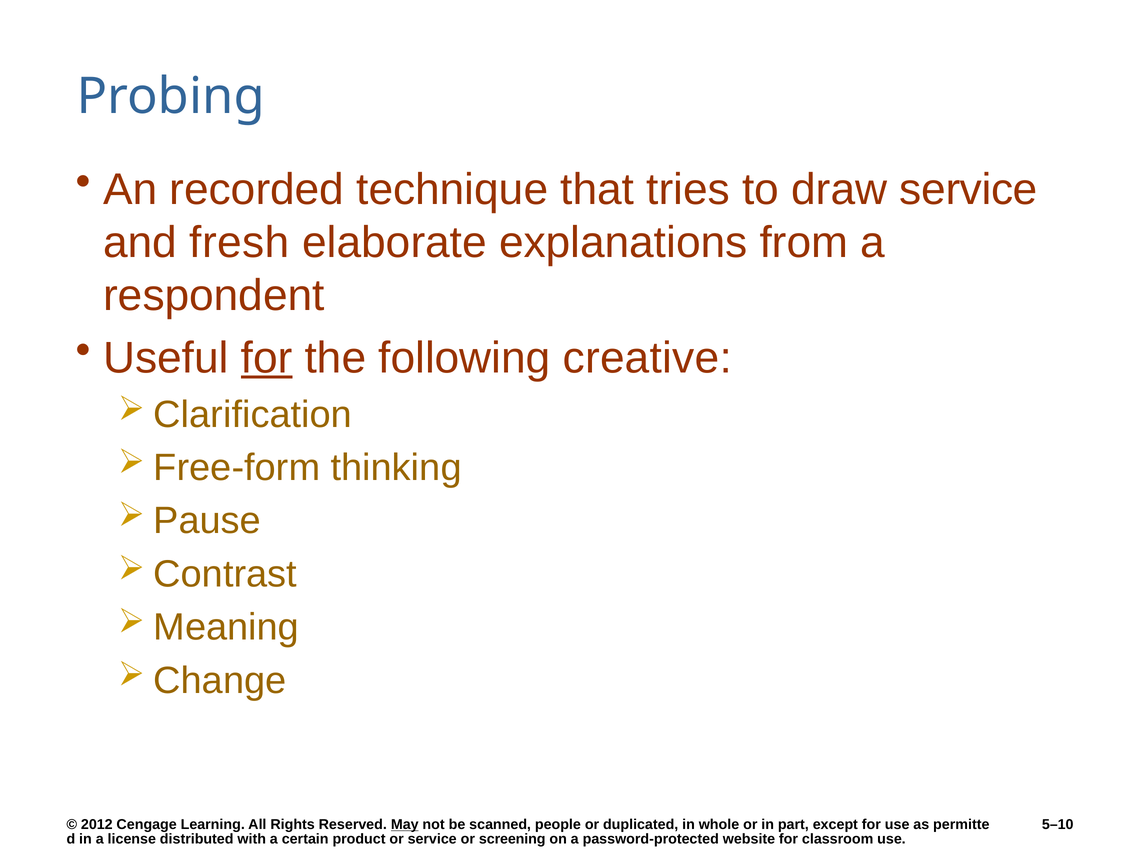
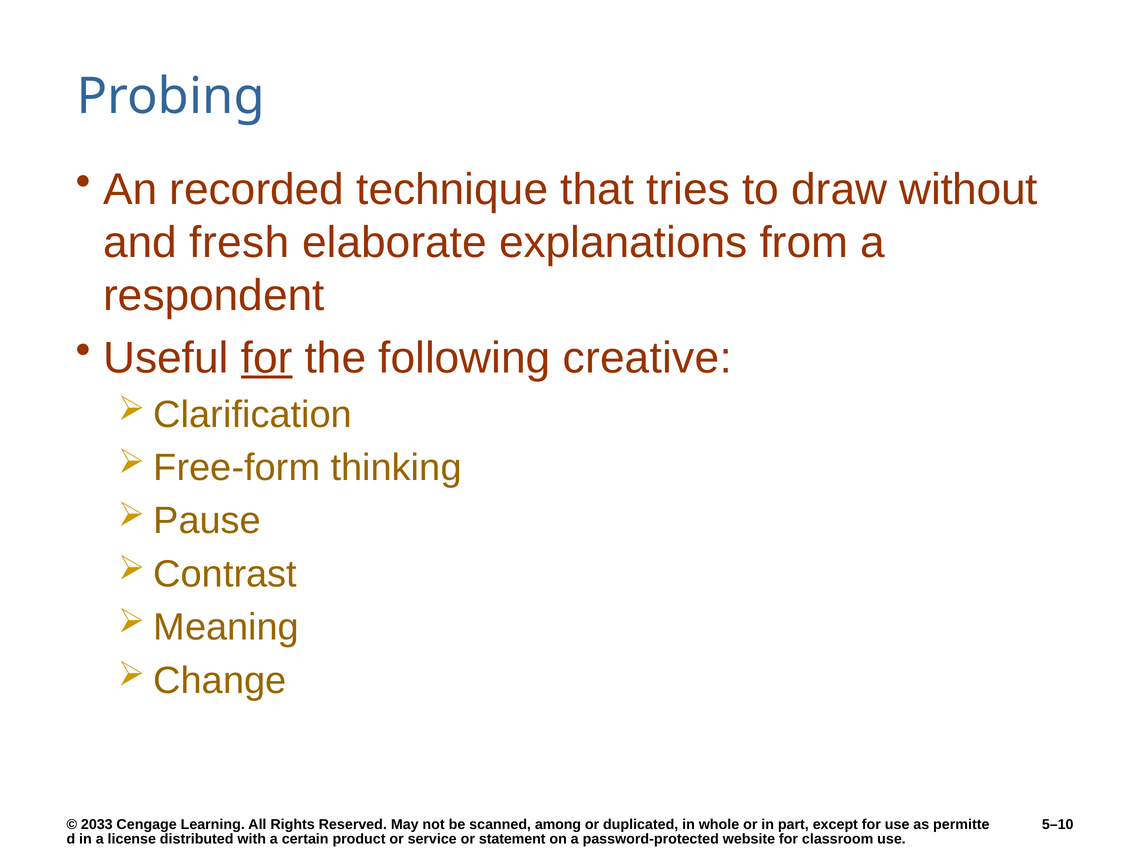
draw service: service -> without (969, 189)
2012: 2012 -> 2033 (97, 825)
May underline: present -> none (405, 825)
people: people -> among (558, 825)
screening: screening -> statement (512, 839)
